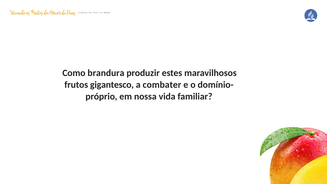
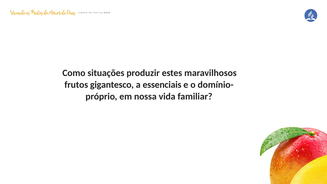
brandura: brandura -> situações (106, 73)
combater: combater -> essenciais (162, 85)
